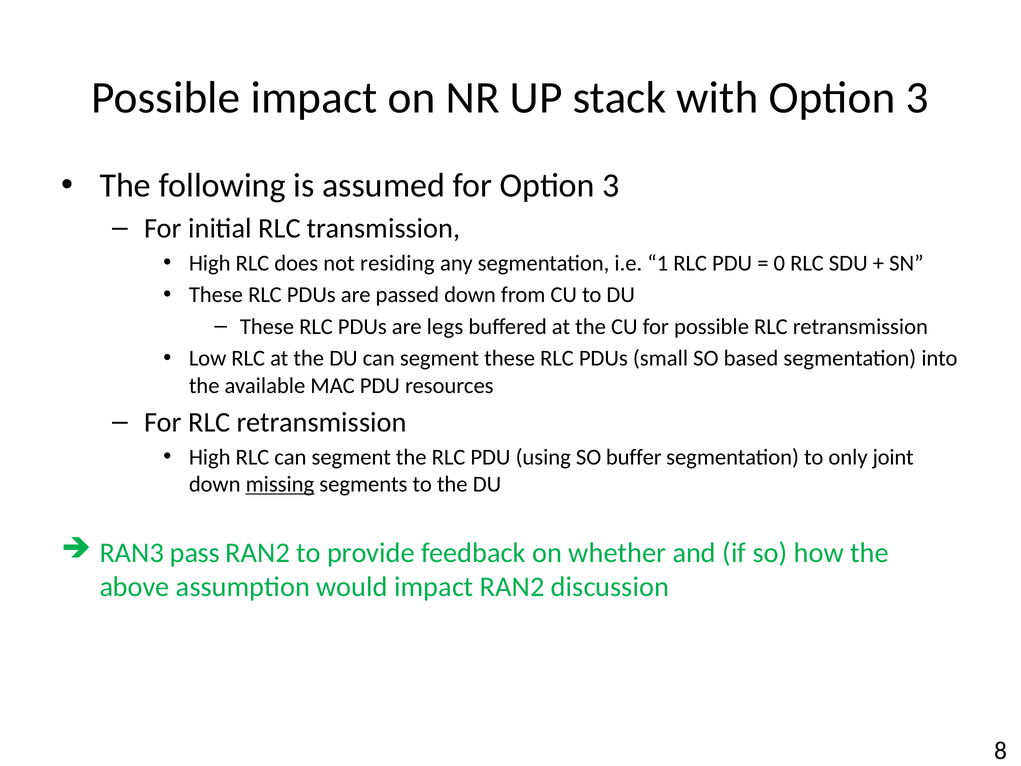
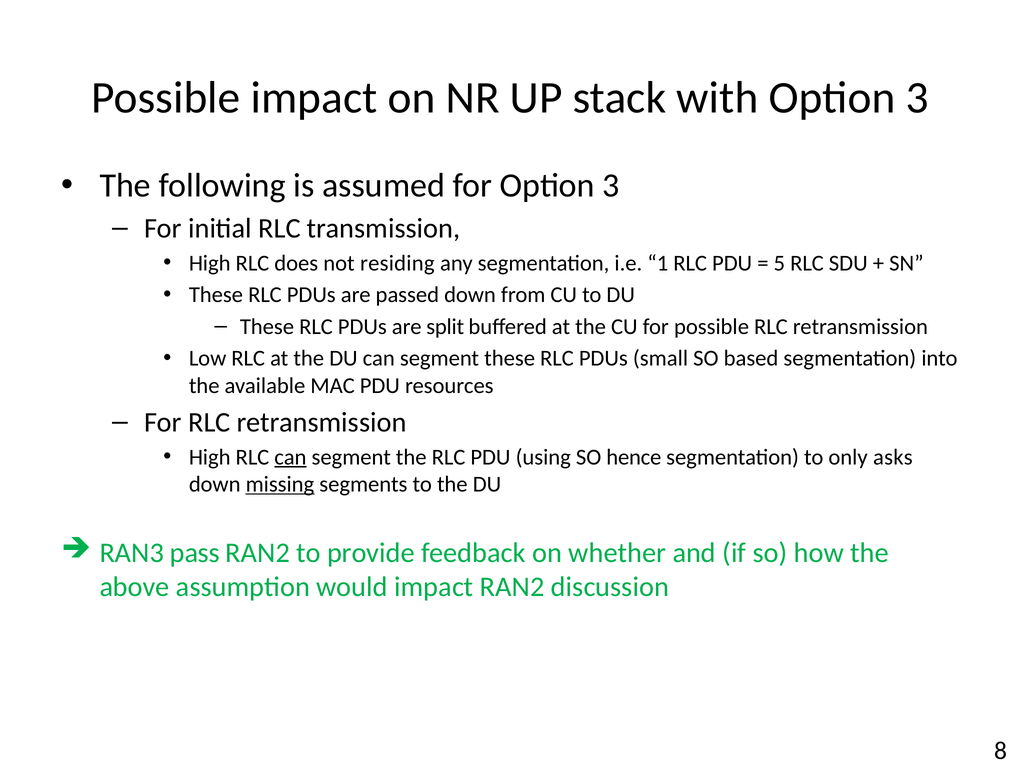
0: 0 -> 5 (779, 263)
legs: legs -> split (445, 327)
can underline: none -> present (290, 457)
buffer: buffer -> hence (634, 457)
joint: joint -> asks (893, 457)
